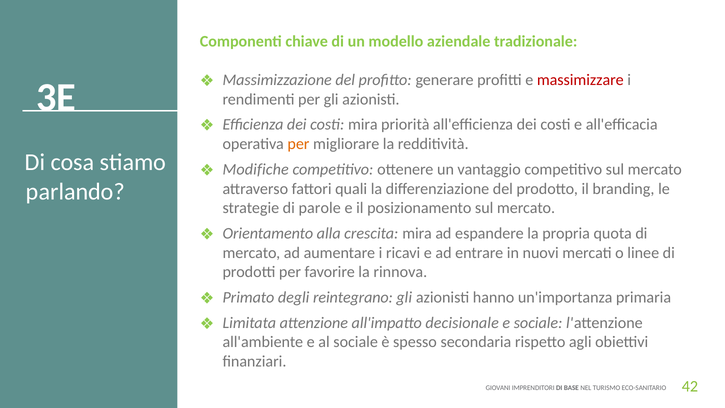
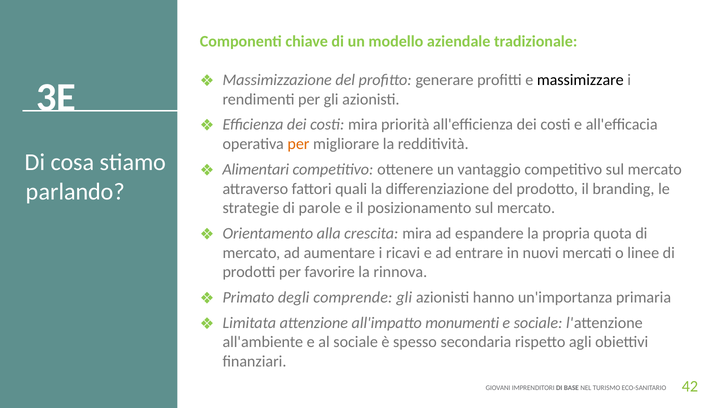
massimizzare colour: red -> black (580, 80)
Modifiche: Modifiche -> Alimentari (256, 169)
reintegrano: reintegrano -> comprende (353, 297)
decisionale: decisionale -> monumenti (462, 323)
